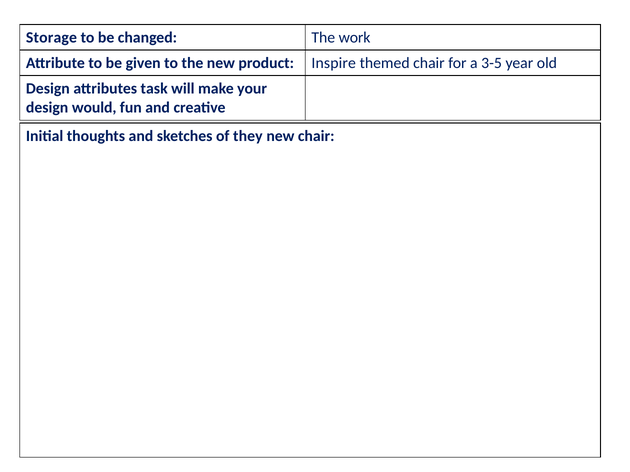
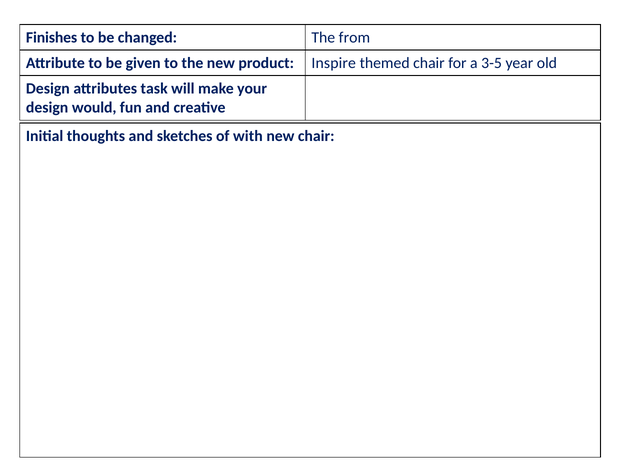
Storage: Storage -> Finishes (52, 38)
work: work -> from (354, 38)
they: they -> with (248, 136)
